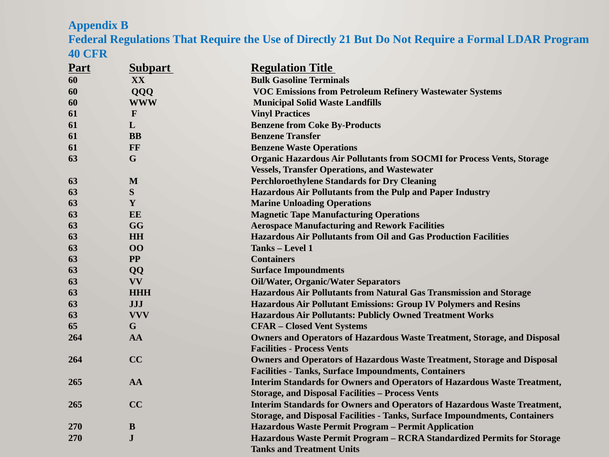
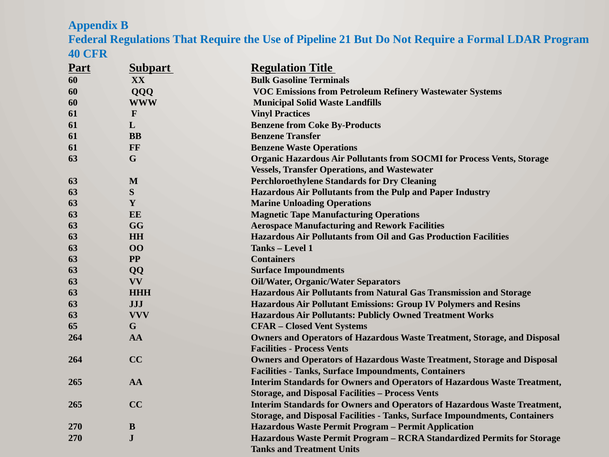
Directly: Directly -> Pipeline (316, 39)
